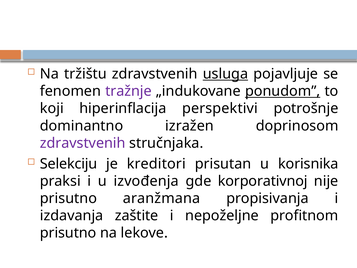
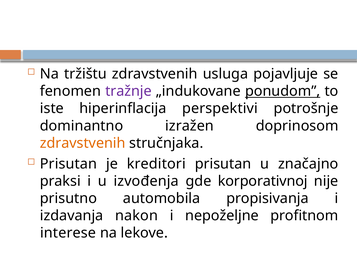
usluga underline: present -> none (225, 74)
koji: koji -> iste (52, 108)
zdravstvenih colour: purple -> orange (83, 143)
Selekciju: Selekciju -> Prisutan (68, 164)
korisnika: korisnika -> značajno (308, 164)
aranžmana: aranžmana -> automobila (162, 198)
zaštite: zaštite -> nakon (137, 215)
prisutno: prisutno -> interese (68, 233)
